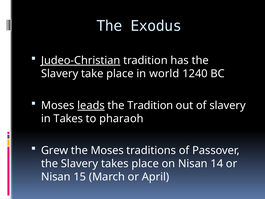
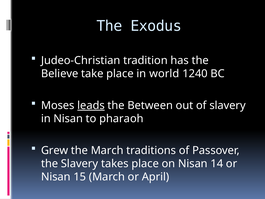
Judeo-Christian underline: present -> none (81, 60)
Slavery: Slavery -> Believe (60, 74)
the Tradition: Tradition -> Between (150, 105)
in Takes: Takes -> Nisan (68, 119)
the Moses: Moses -> March (107, 150)
